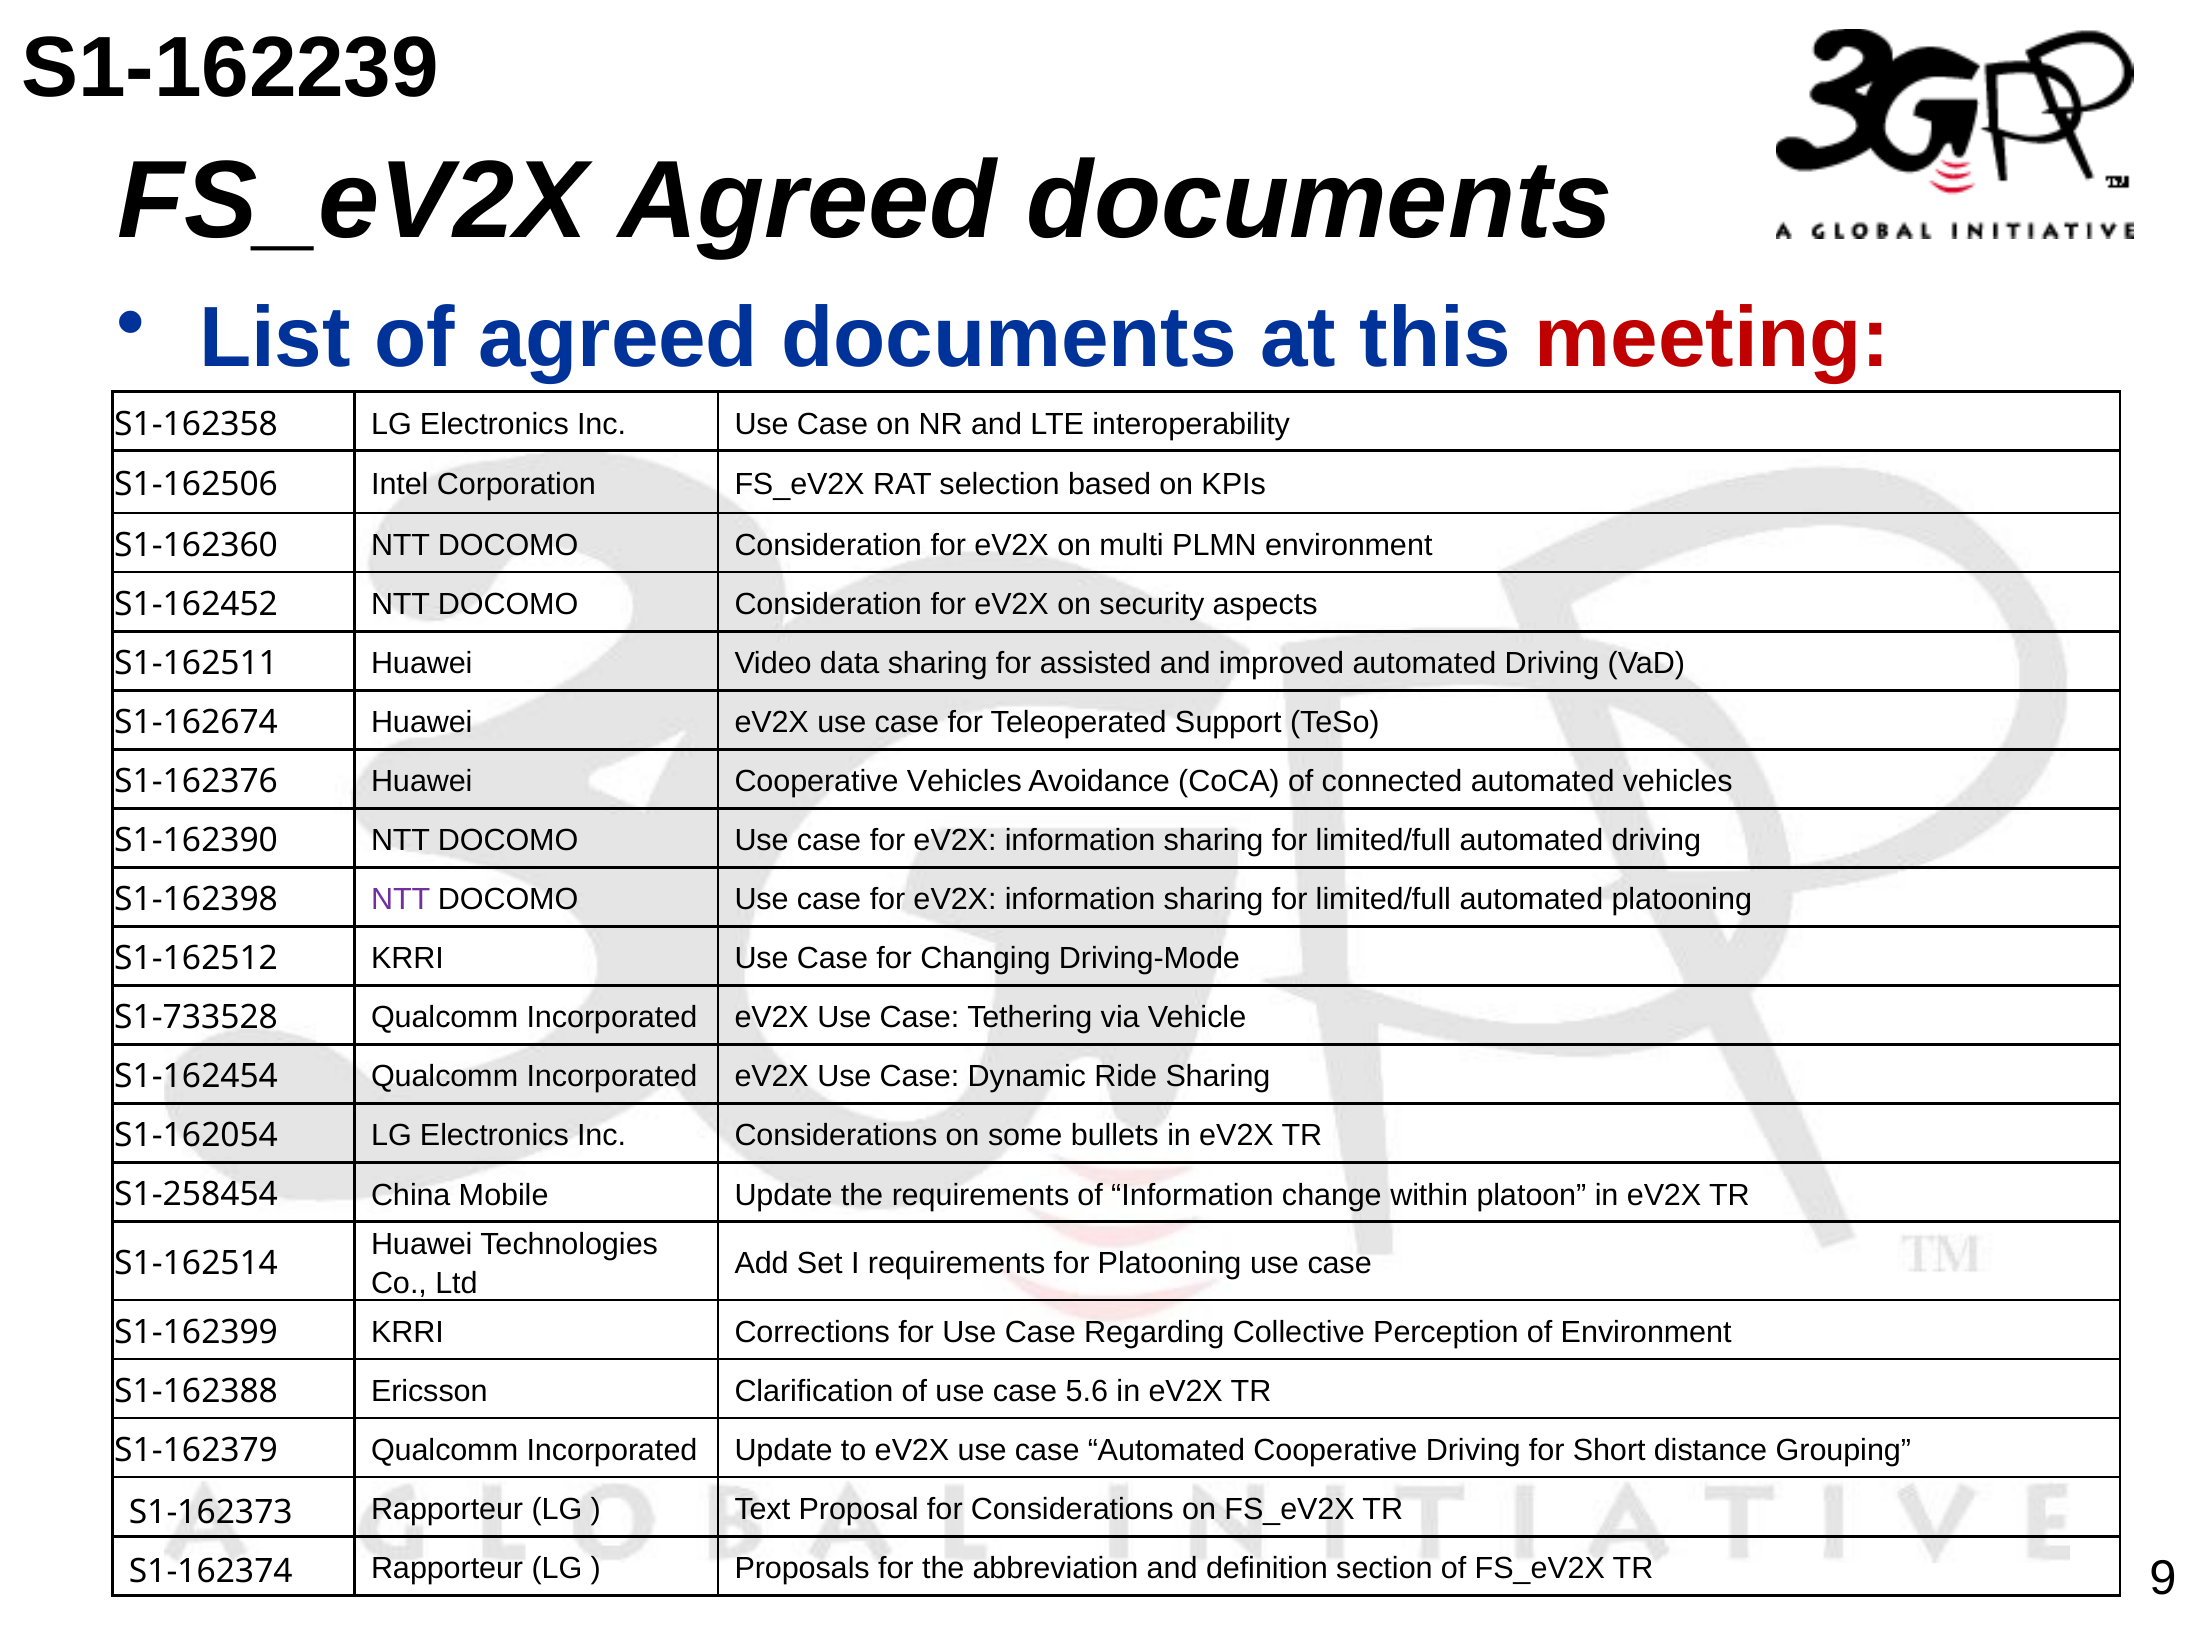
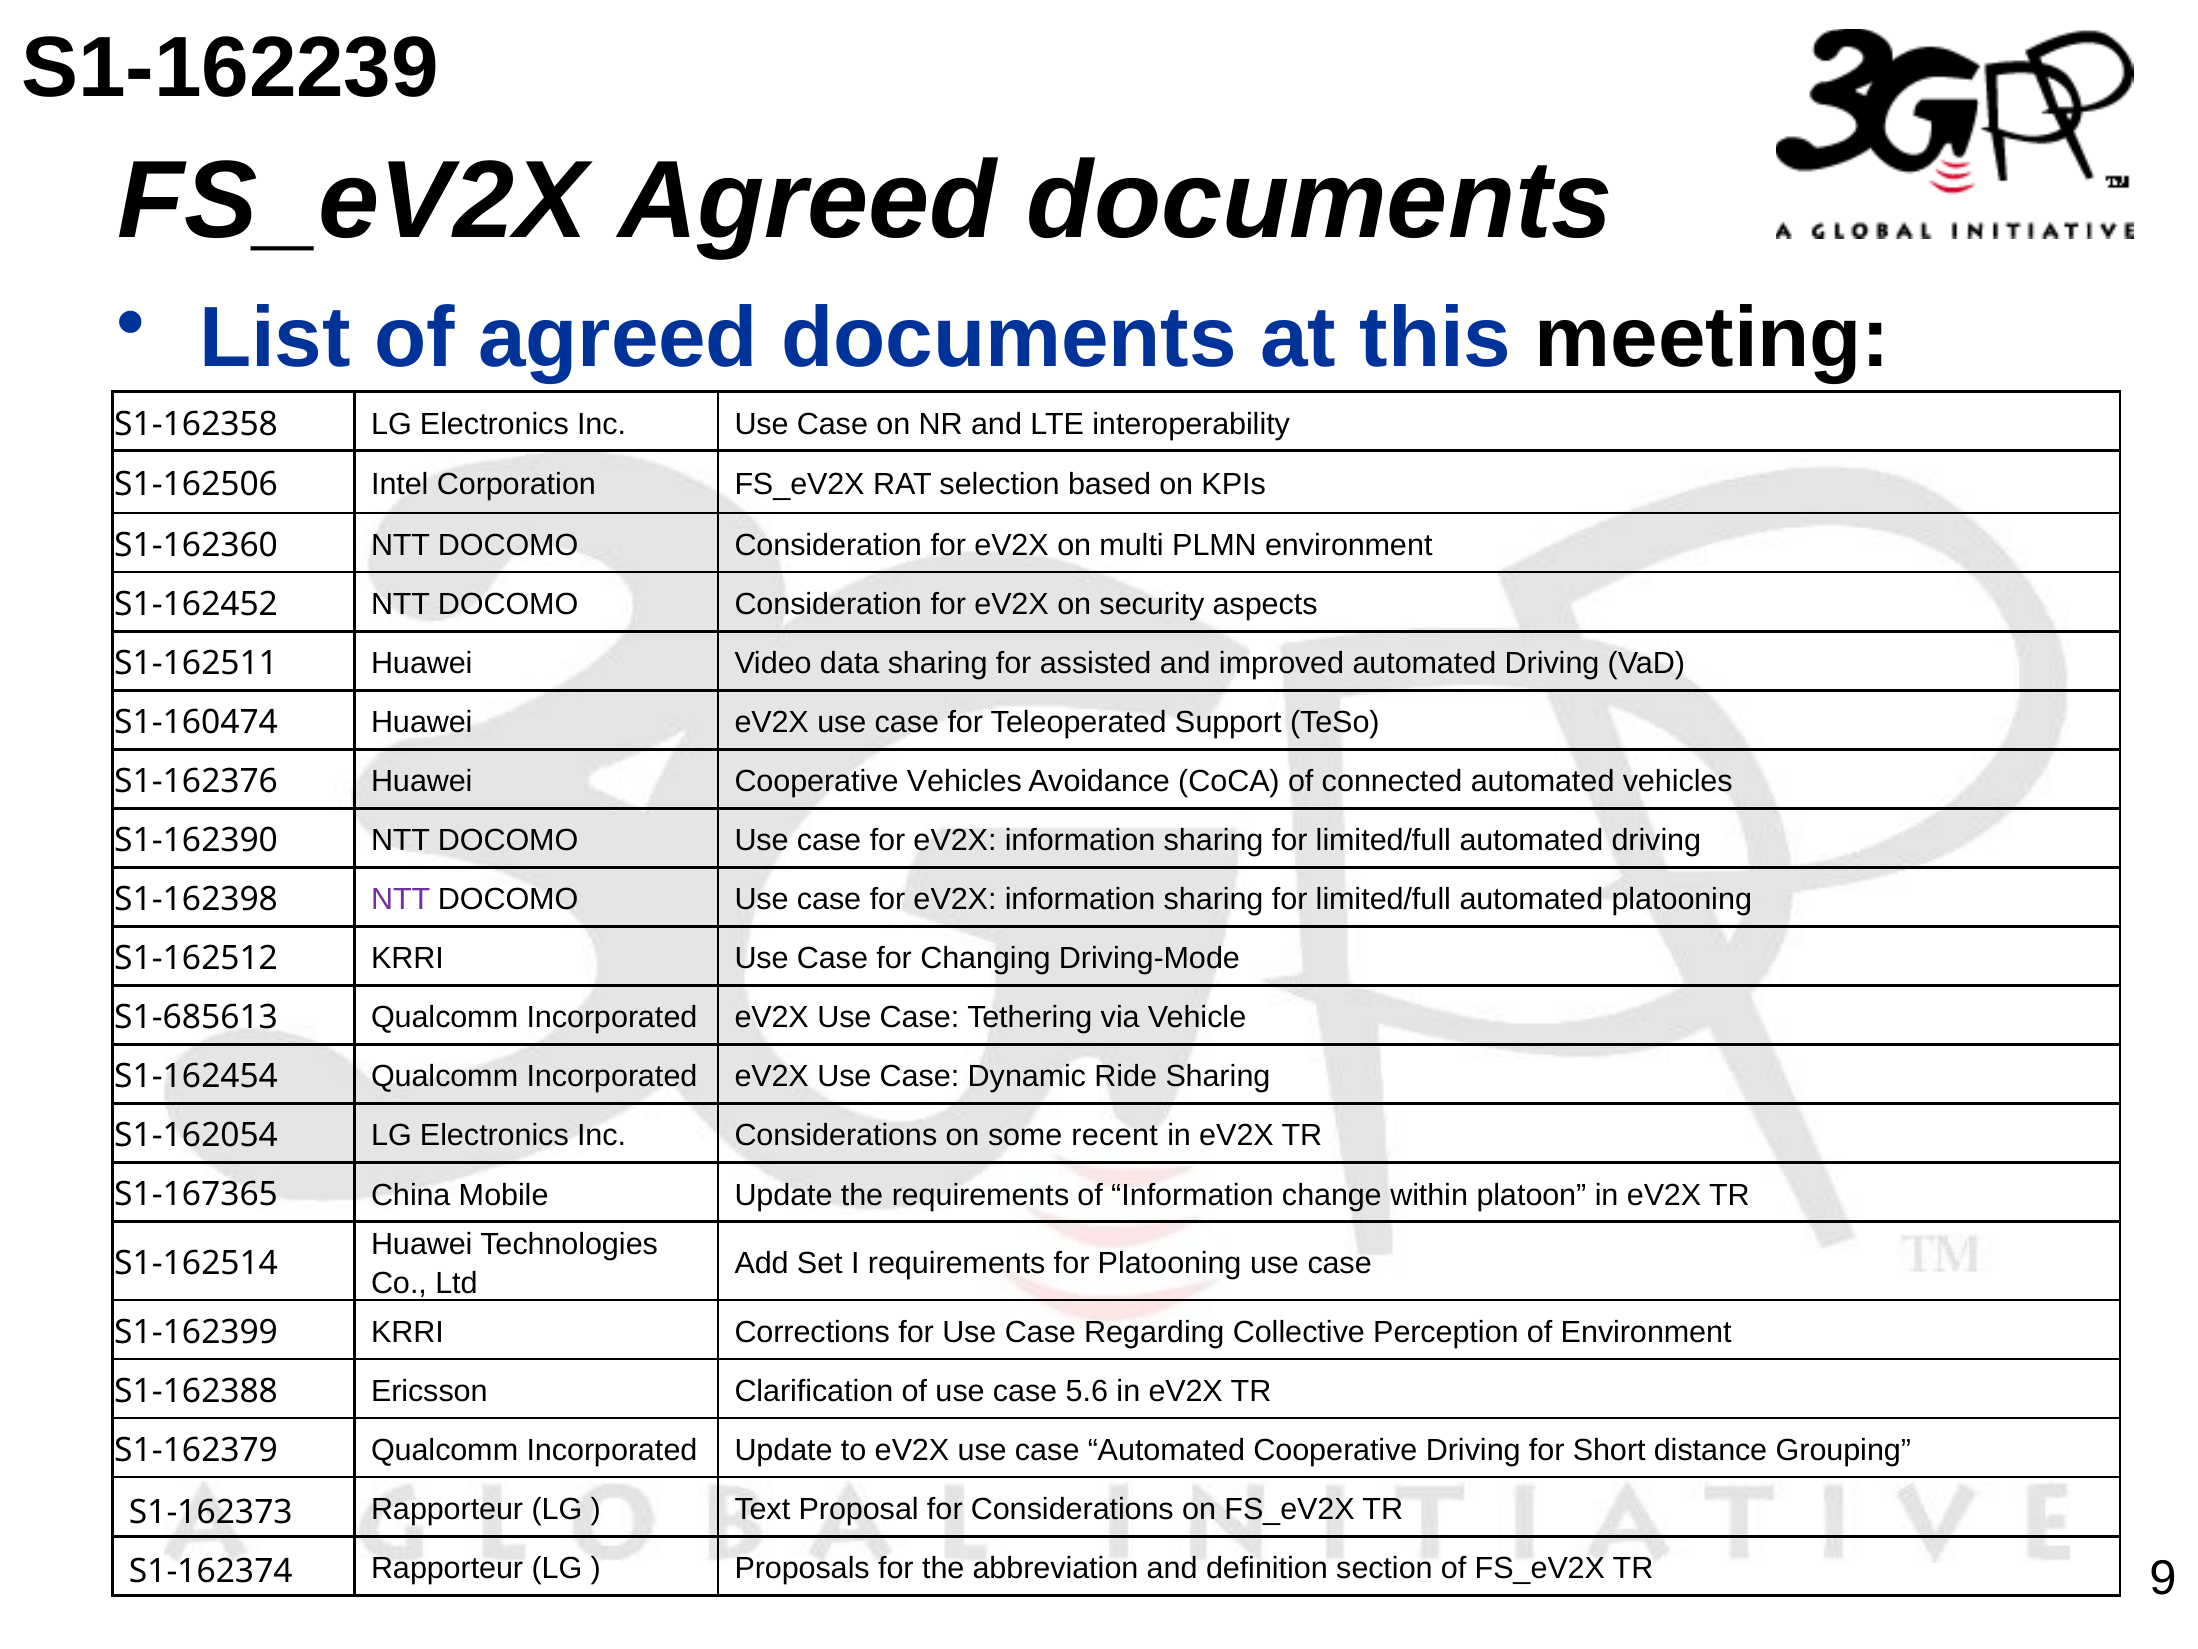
meeting colour: red -> black (1713, 338)
S1-162674: S1-162674 -> S1-160474 (196, 722)
S1-733528: S1-733528 -> S1-685613 (196, 1017)
bullets: bullets -> recent (1115, 1136)
S1-258454: S1-258454 -> S1-167365 (196, 1195)
